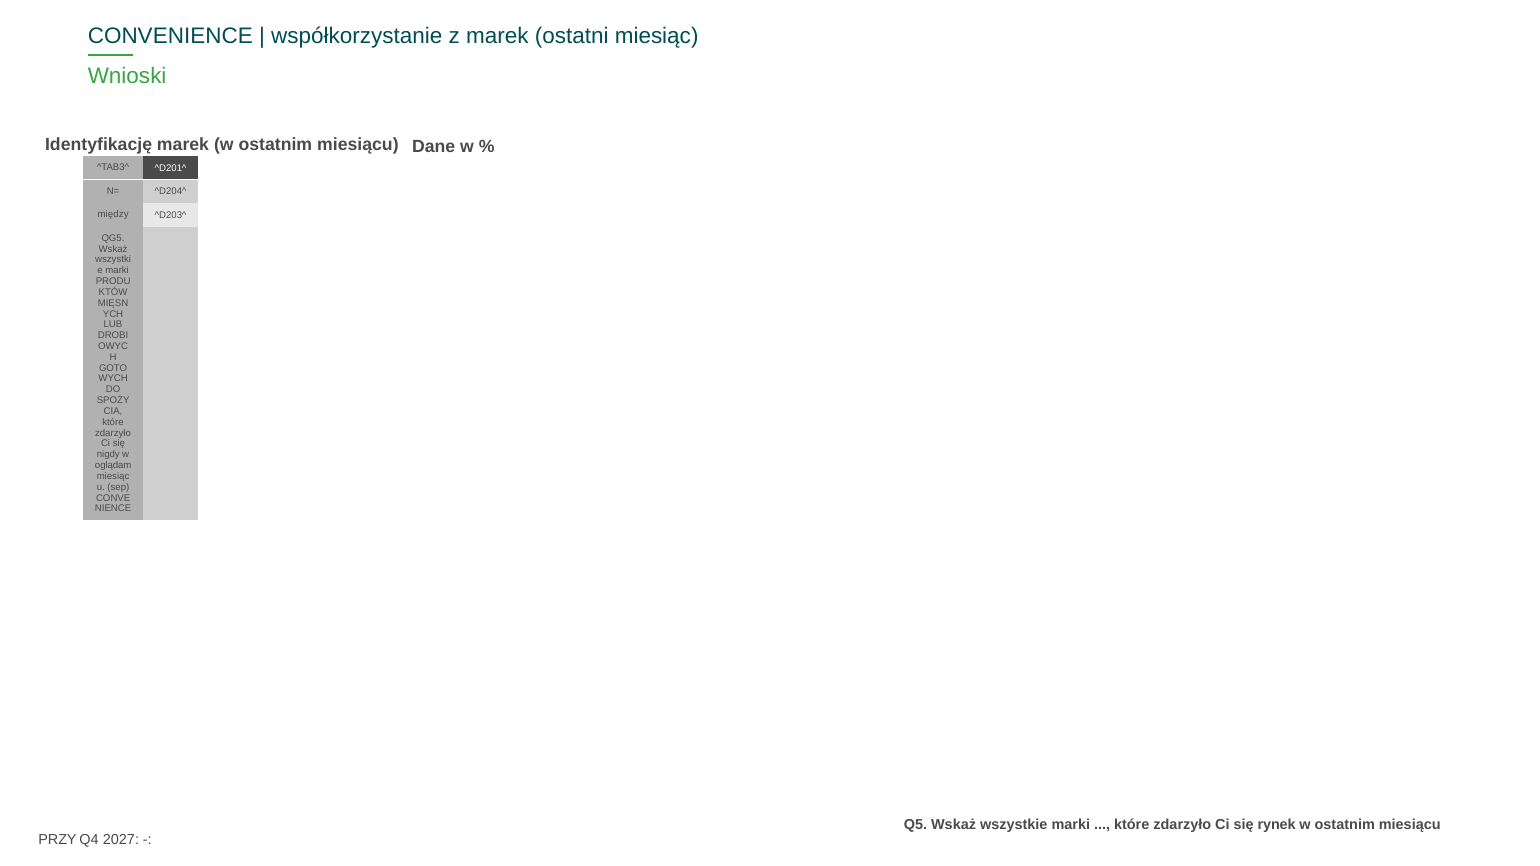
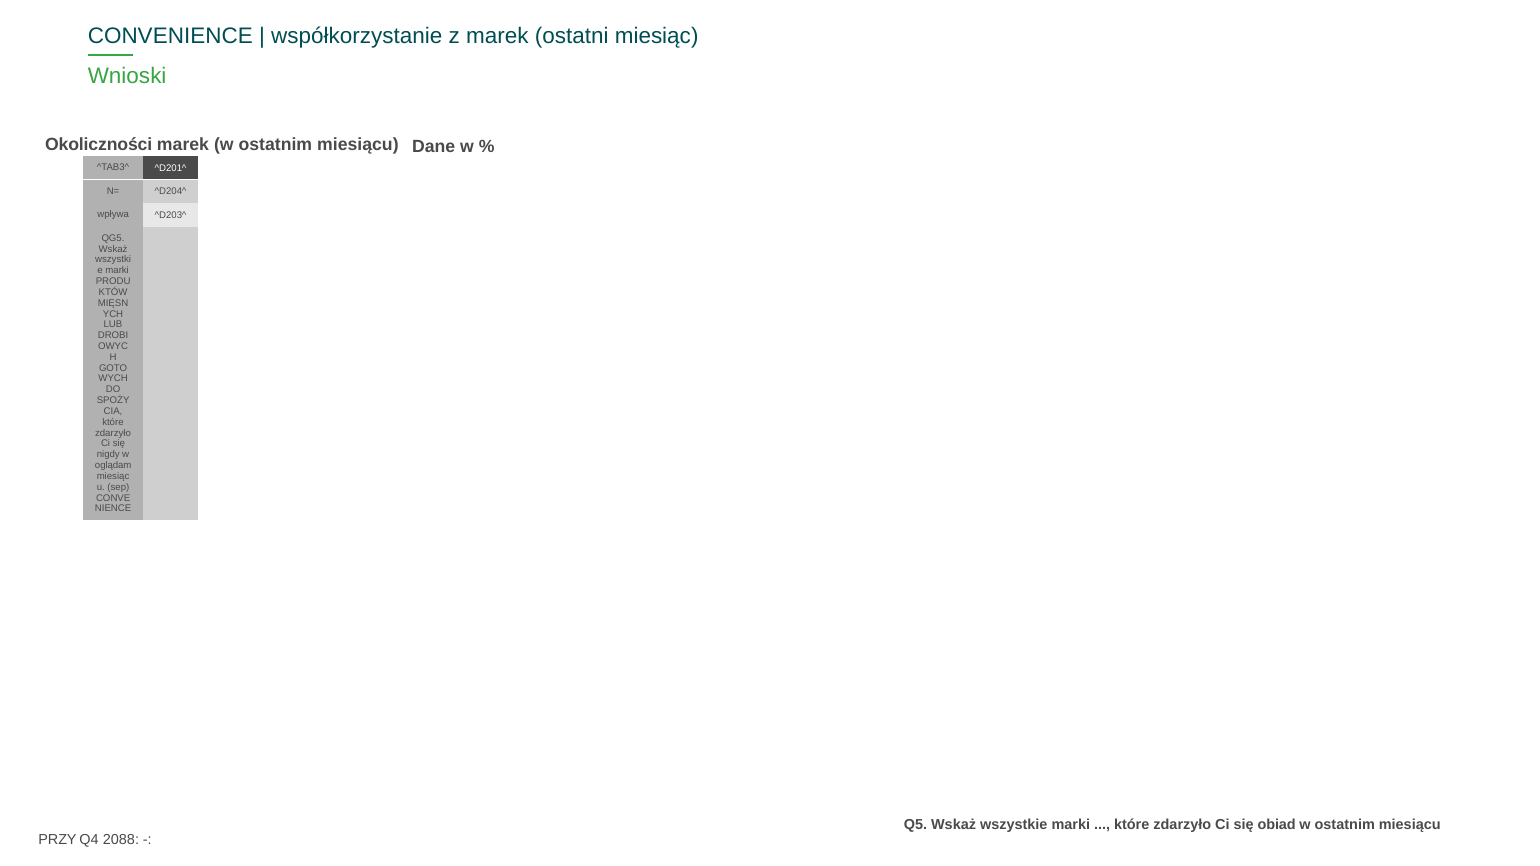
Identyfikację: Identyfikację -> Okoliczności (99, 145)
między: między -> wpływa (113, 215)
rynek: rynek -> obiad (1277, 825)
2027: 2027 -> 2088 (121, 840)
